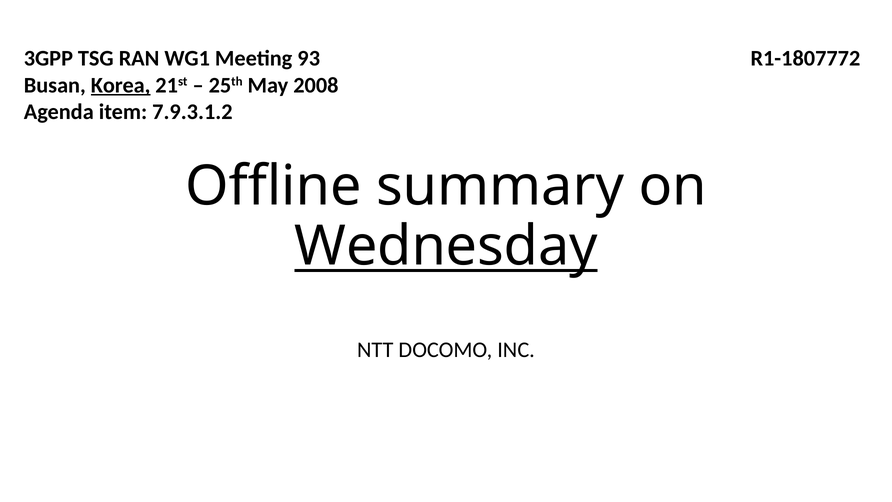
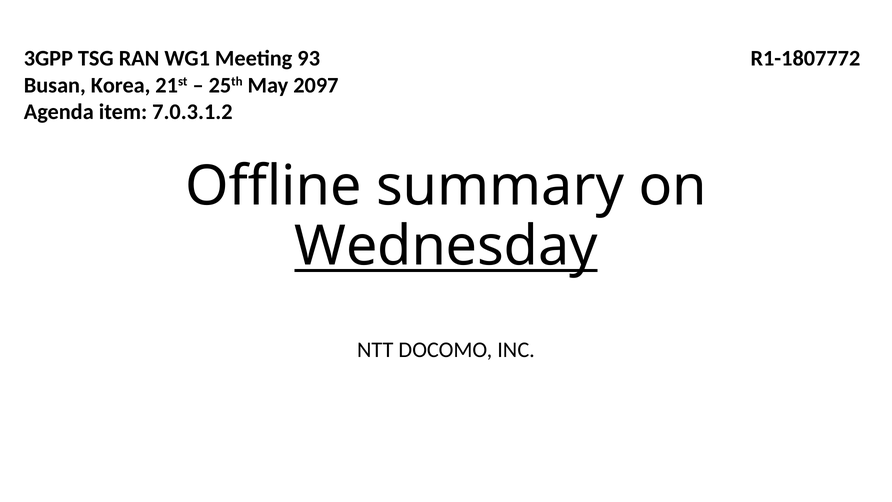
Korea underline: present -> none (121, 85)
2008: 2008 -> 2097 (316, 85)
7.9.3.1.2: 7.9.3.1.2 -> 7.0.3.1.2 (192, 112)
